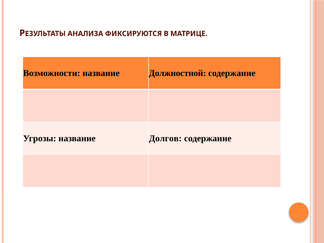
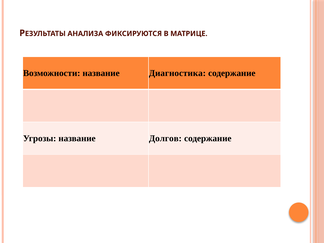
Должностной: Должностной -> Диагностика (177, 73)
